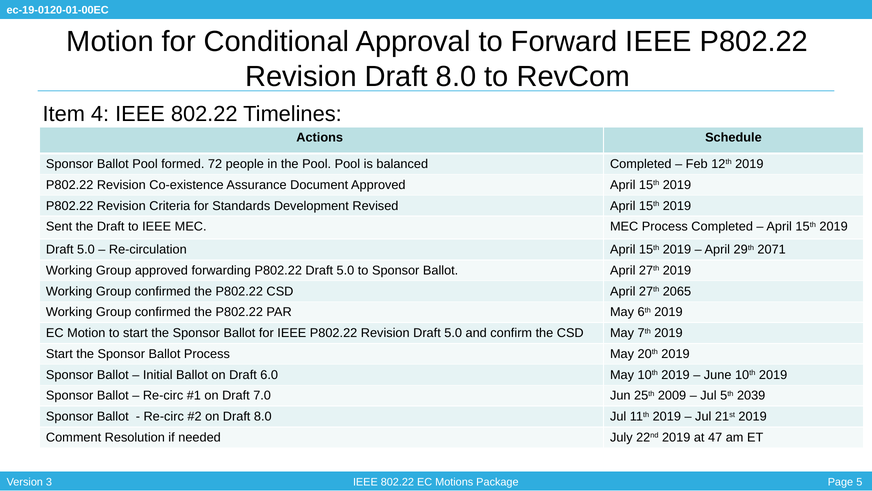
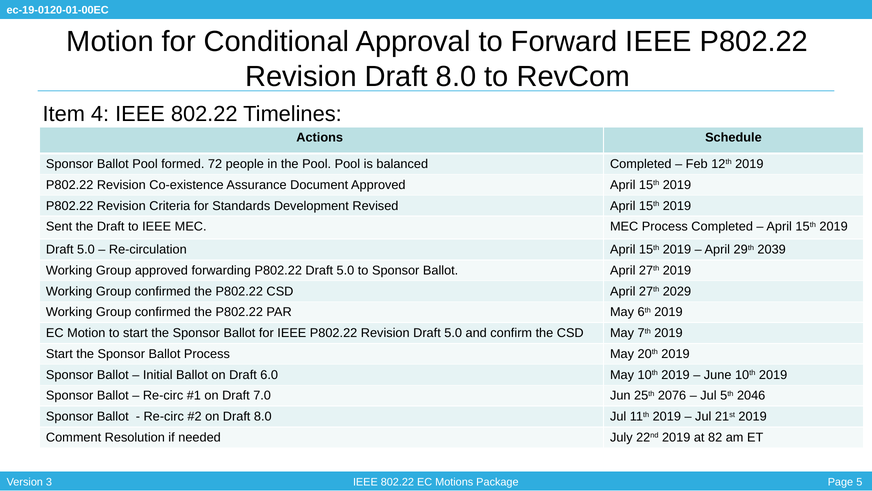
2071: 2071 -> 2039 (772, 249)
2065: 2065 -> 2029 (677, 291)
2009: 2009 -> 2076 (672, 395)
2039: 2039 -> 2046 (751, 395)
47: 47 -> 82 (715, 437)
